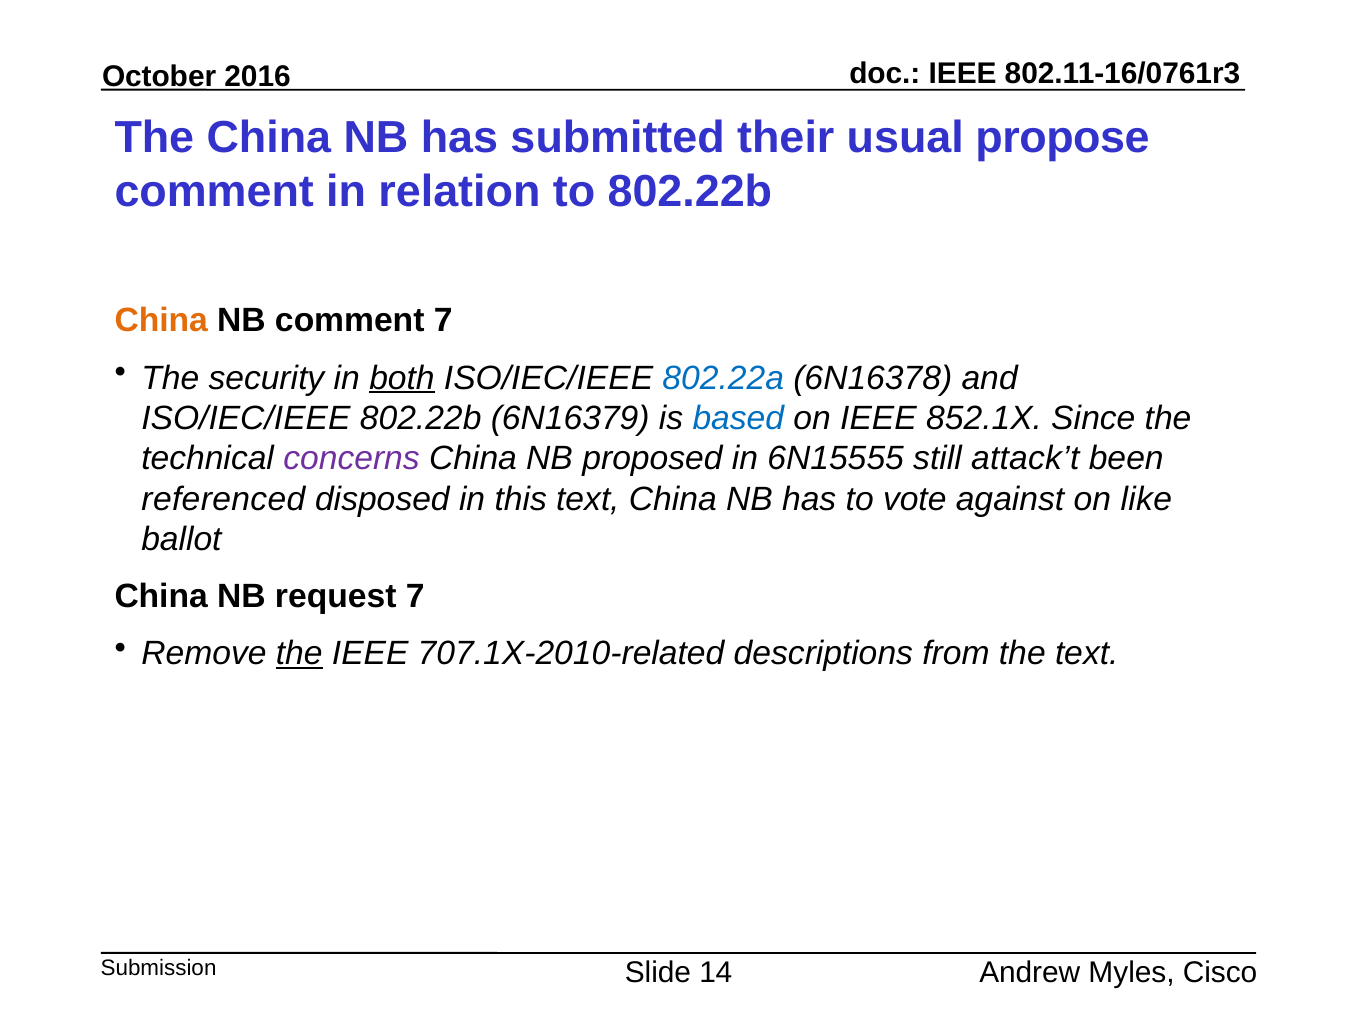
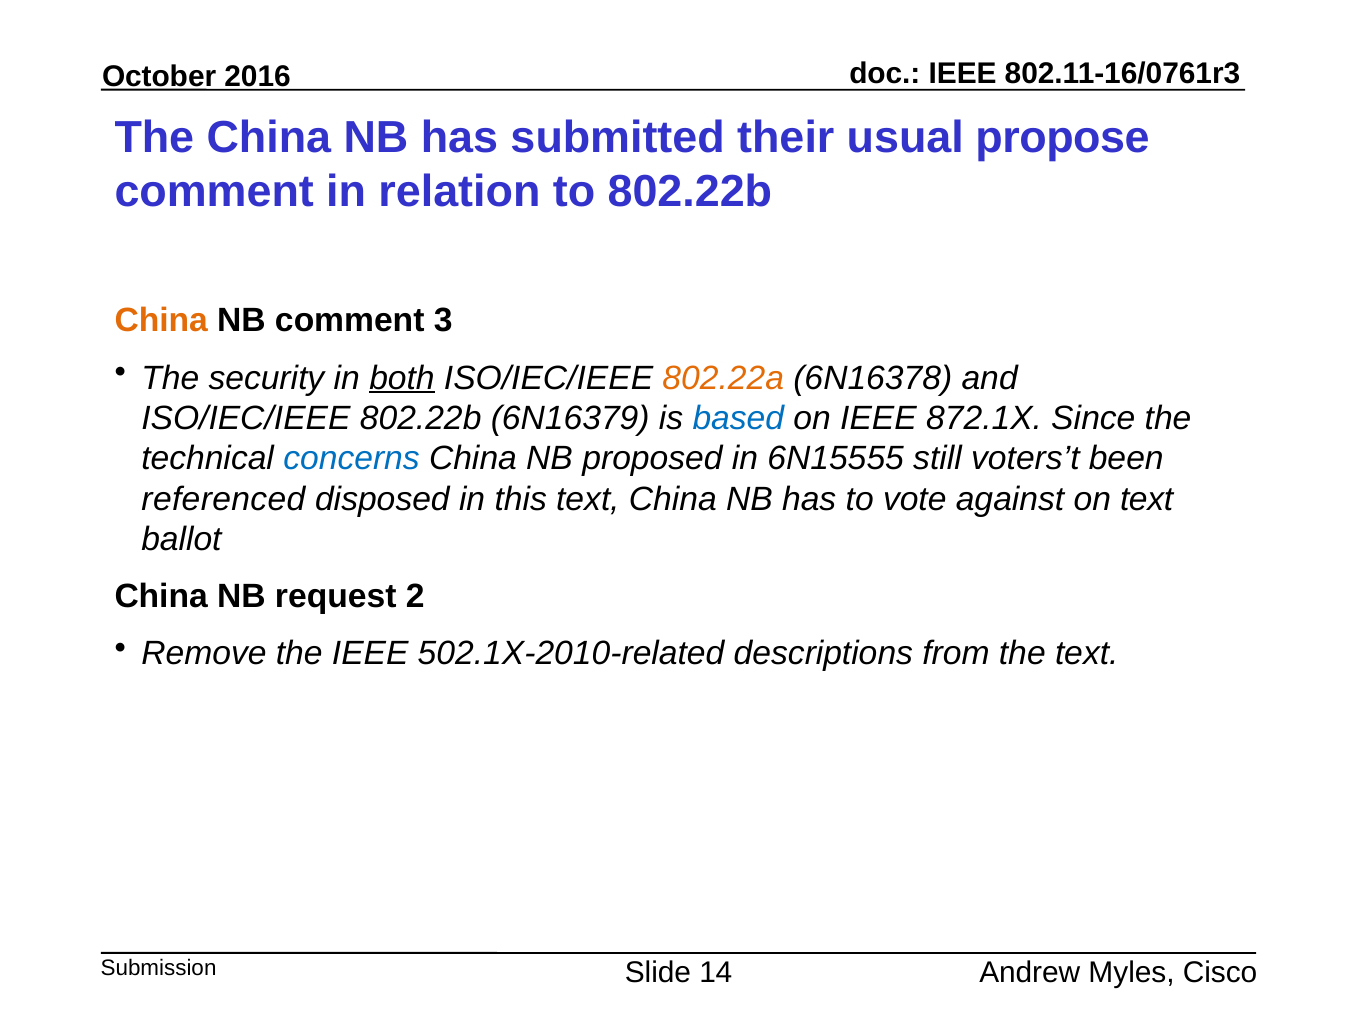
comment 7: 7 -> 3 (443, 321)
802.22a colour: blue -> orange (723, 378)
852.1X: 852.1X -> 872.1X (984, 419)
concerns colour: purple -> blue (352, 459)
attack’t: attack’t -> voters’t (1025, 459)
on like: like -> text (1147, 499)
request 7: 7 -> 2 (415, 597)
the underline: present -> none (299, 654)
707.1X-2010-related: 707.1X-2010-related -> 502.1X-2010-related (571, 654)
